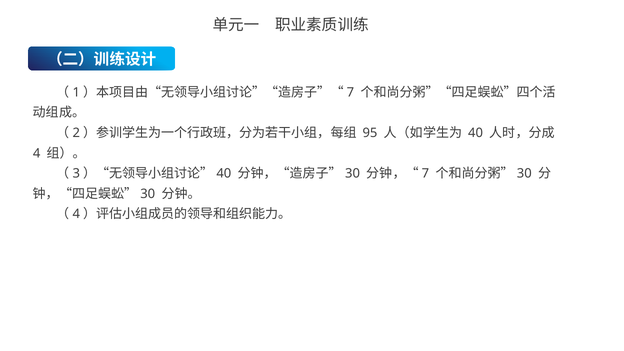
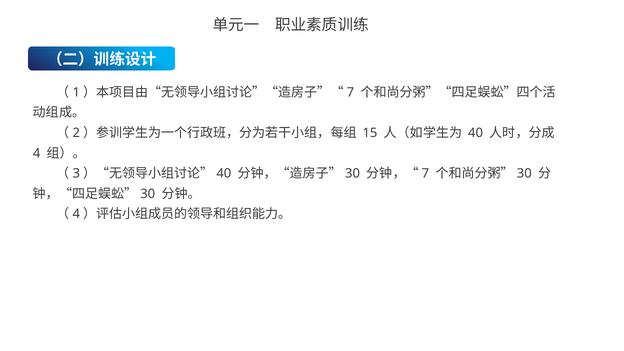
95: 95 -> 15 (370, 133)
